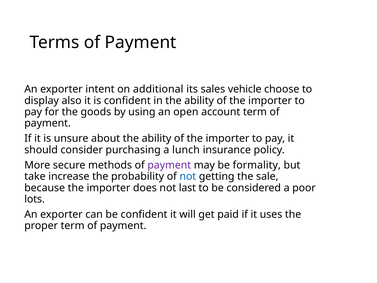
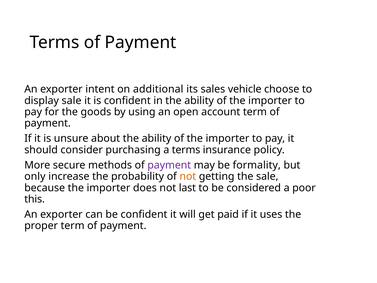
display also: also -> sale (72, 100)
a lunch: lunch -> terms (186, 150)
take: take -> only (35, 176)
not colour: blue -> orange (188, 176)
lots: lots -> this (35, 199)
